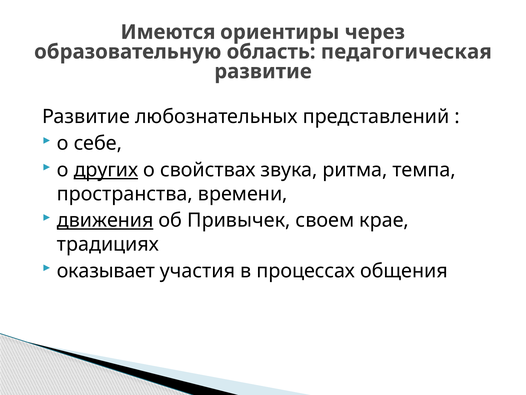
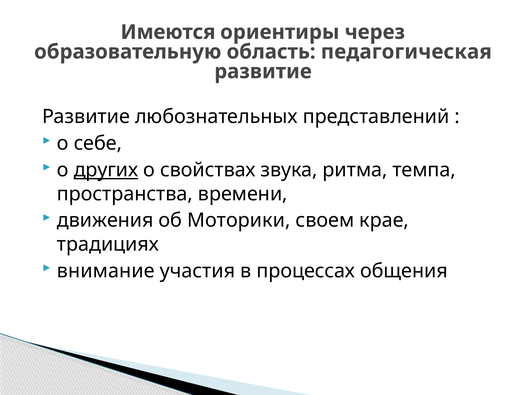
движения underline: present -> none (105, 220)
Привычек: Привычек -> Моторики (239, 220)
оказывает: оказывает -> внимание (106, 270)
